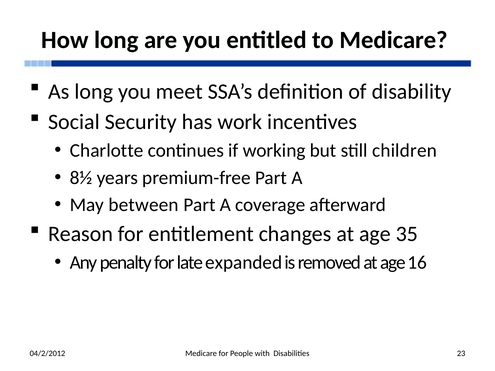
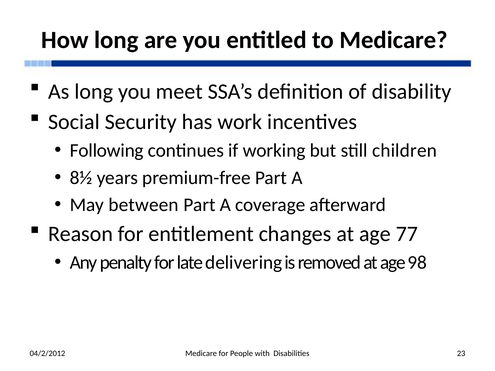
Charlotte: Charlotte -> Following (107, 151)
35: 35 -> 77 (407, 234)
expanded: expanded -> delivering (244, 263)
16: 16 -> 98 (417, 263)
